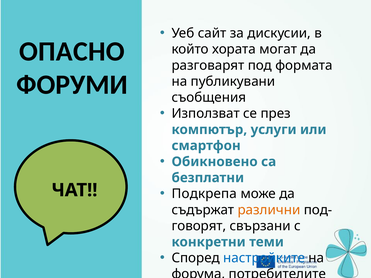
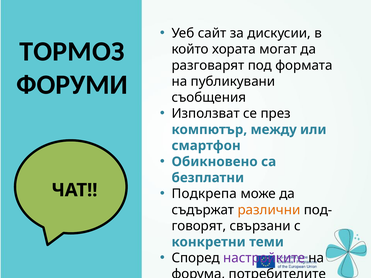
ОПАСНО: ОПАСНО -> ТОРМОЗ (72, 51)
услуги: услуги -> между (274, 130)
настройките colour: blue -> purple (264, 258)
